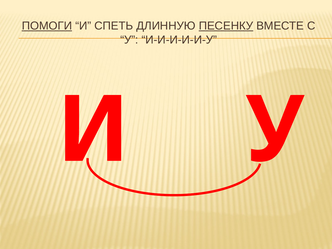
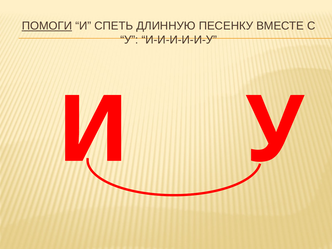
ПЕСЕНКУ underline: present -> none (226, 26)
